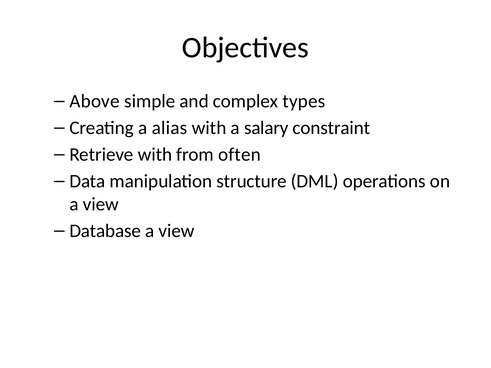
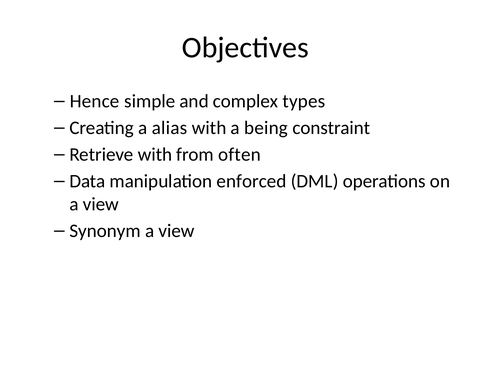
Above: Above -> Hence (95, 101)
salary: salary -> being (266, 128)
structure: structure -> enforced (252, 181)
Database: Database -> Synonym (105, 231)
